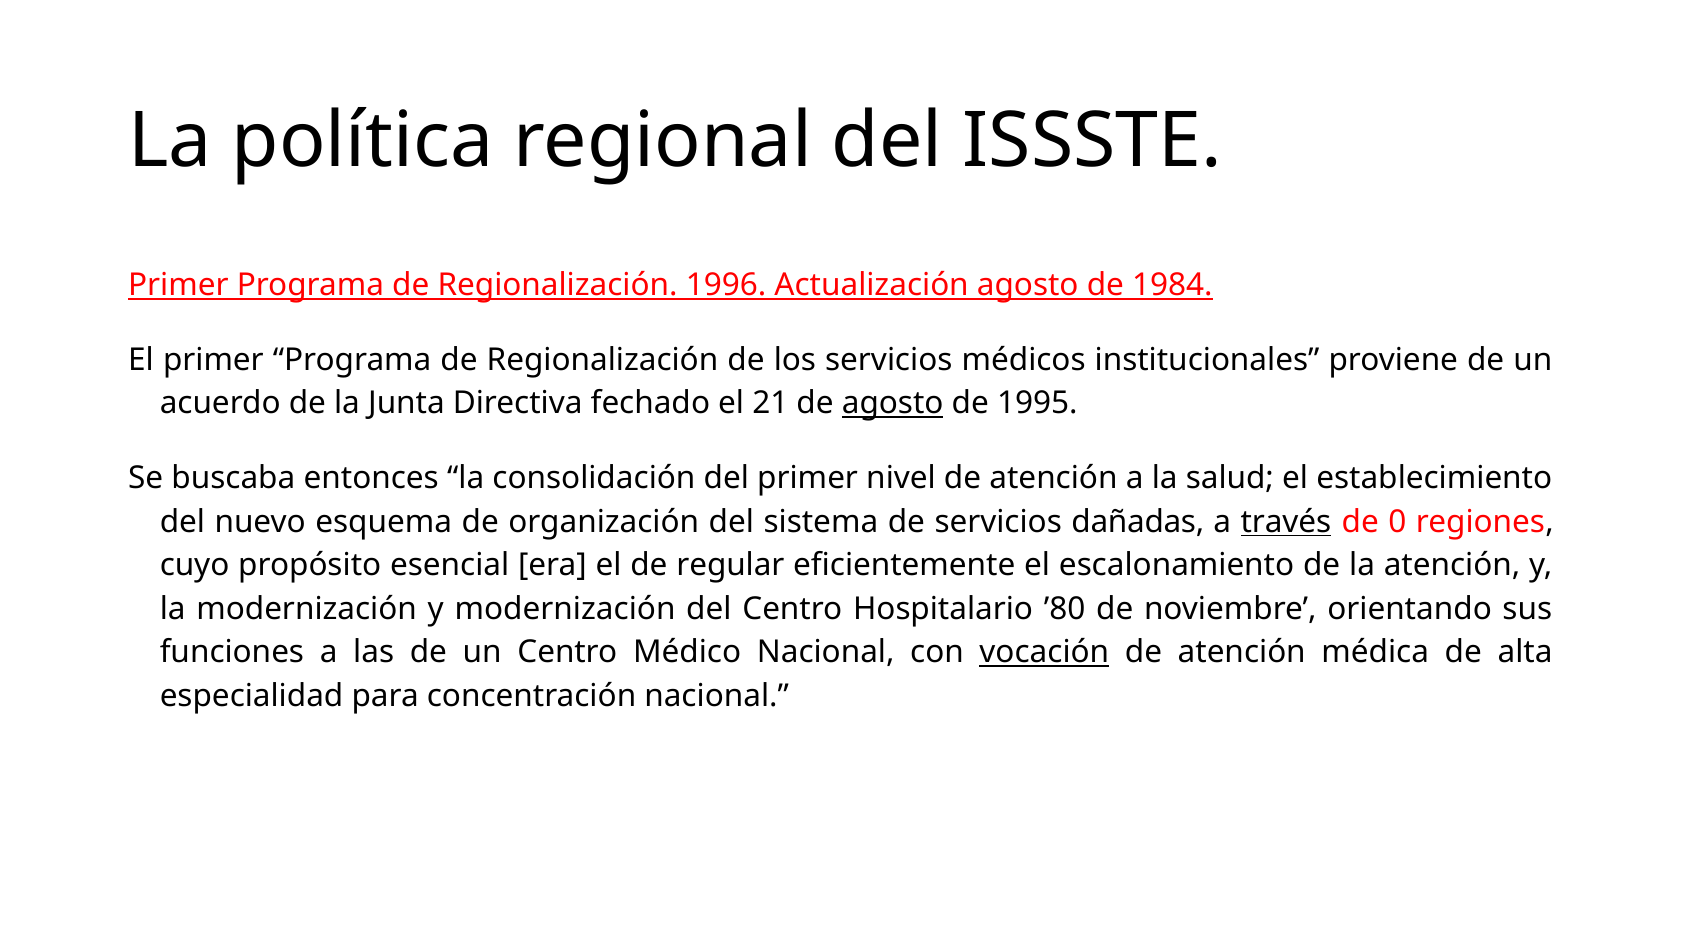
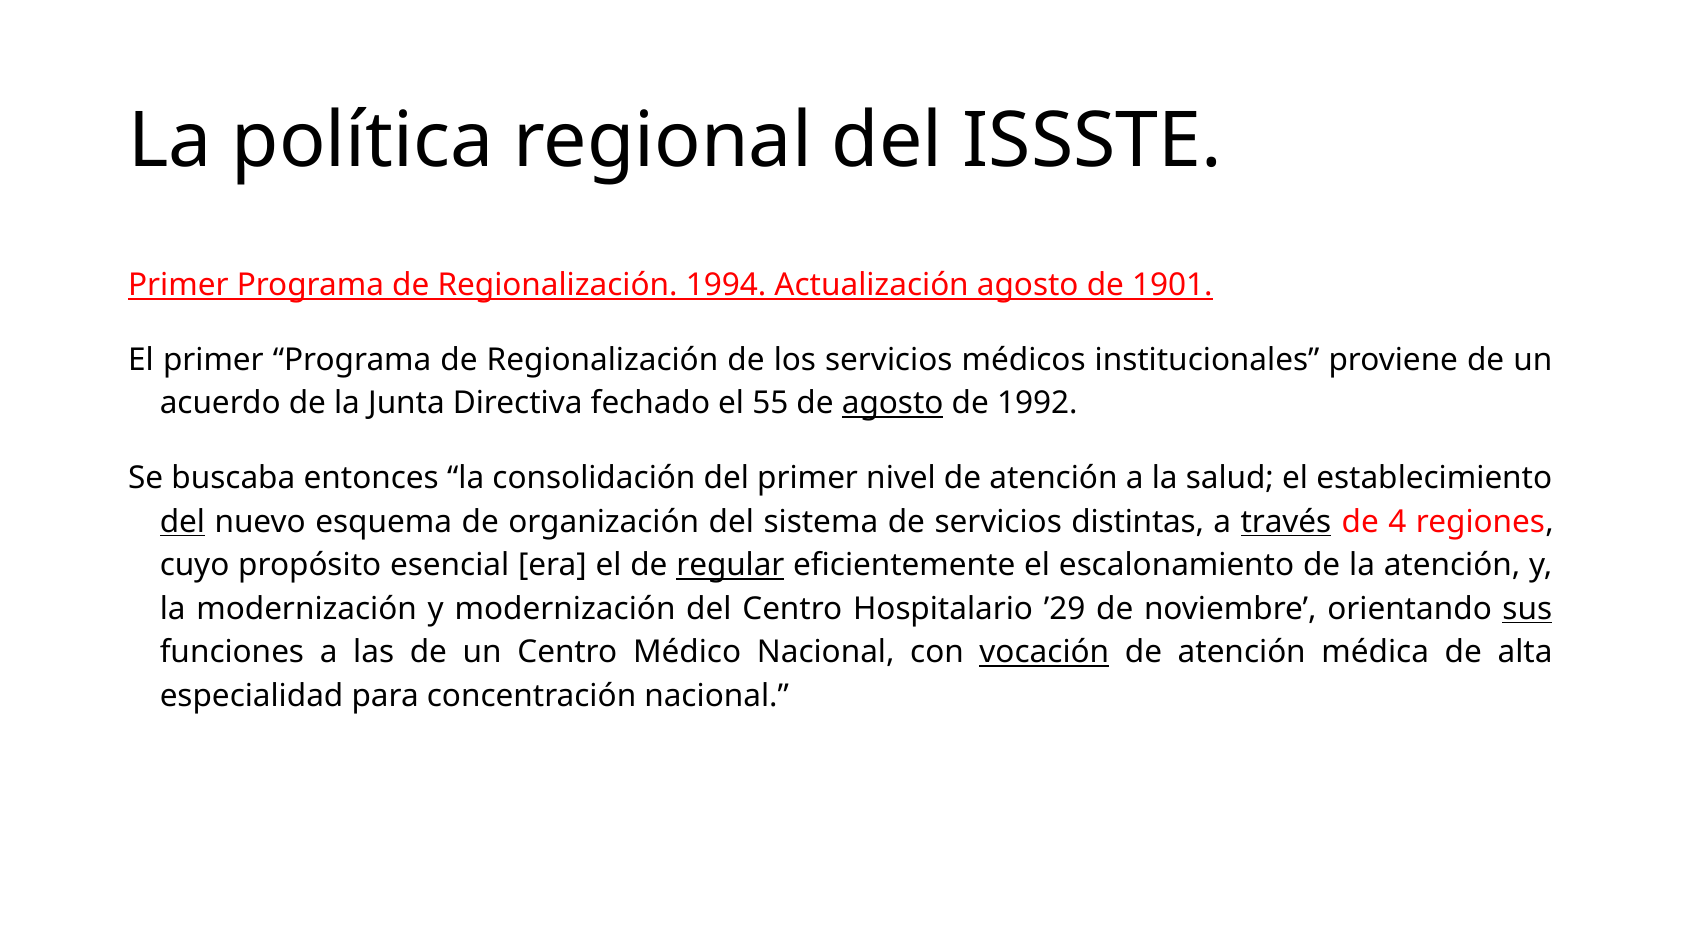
1996: 1996 -> 1994 (726, 285)
1984: 1984 -> 1901 (1172, 285)
21: 21 -> 55 (770, 403)
1995: 1995 -> 1992 (1037, 403)
del underline: none -> present (182, 522)
dañadas: dañadas -> distintas (1138, 522)
0: 0 -> 4 (1397, 522)
regular underline: none -> present (730, 566)
’80: ’80 -> ’29 (1065, 609)
sus underline: none -> present (1527, 609)
